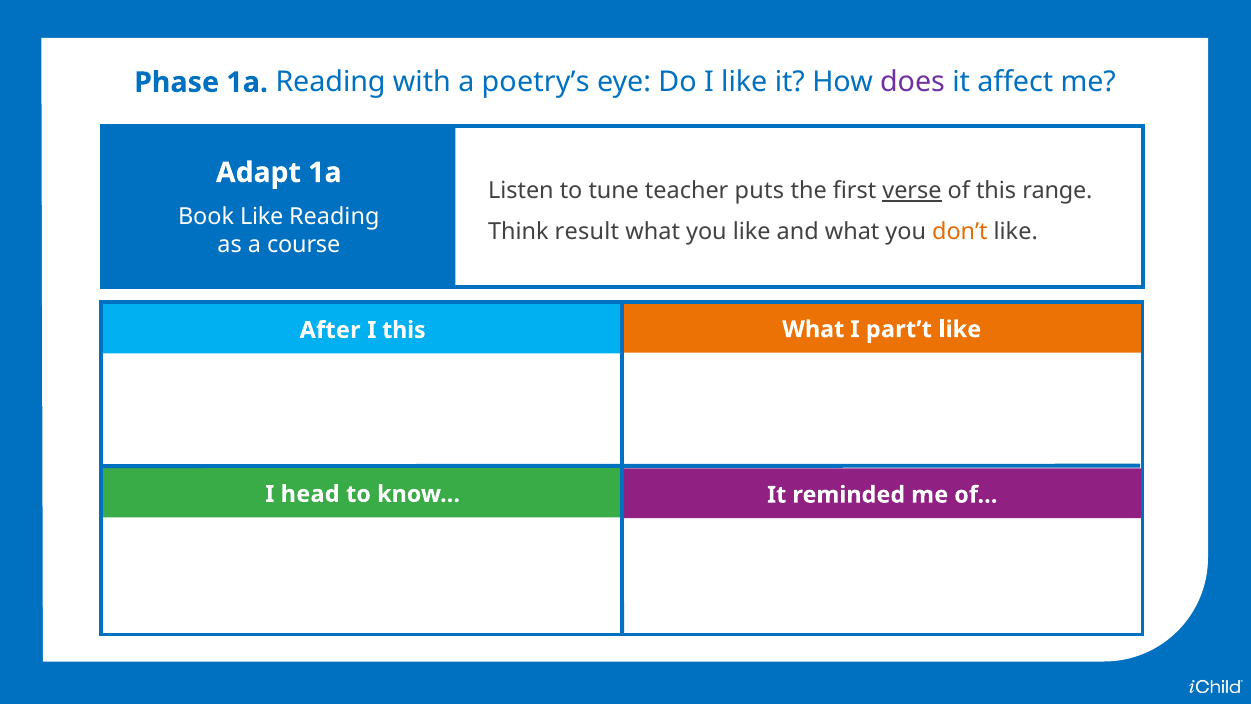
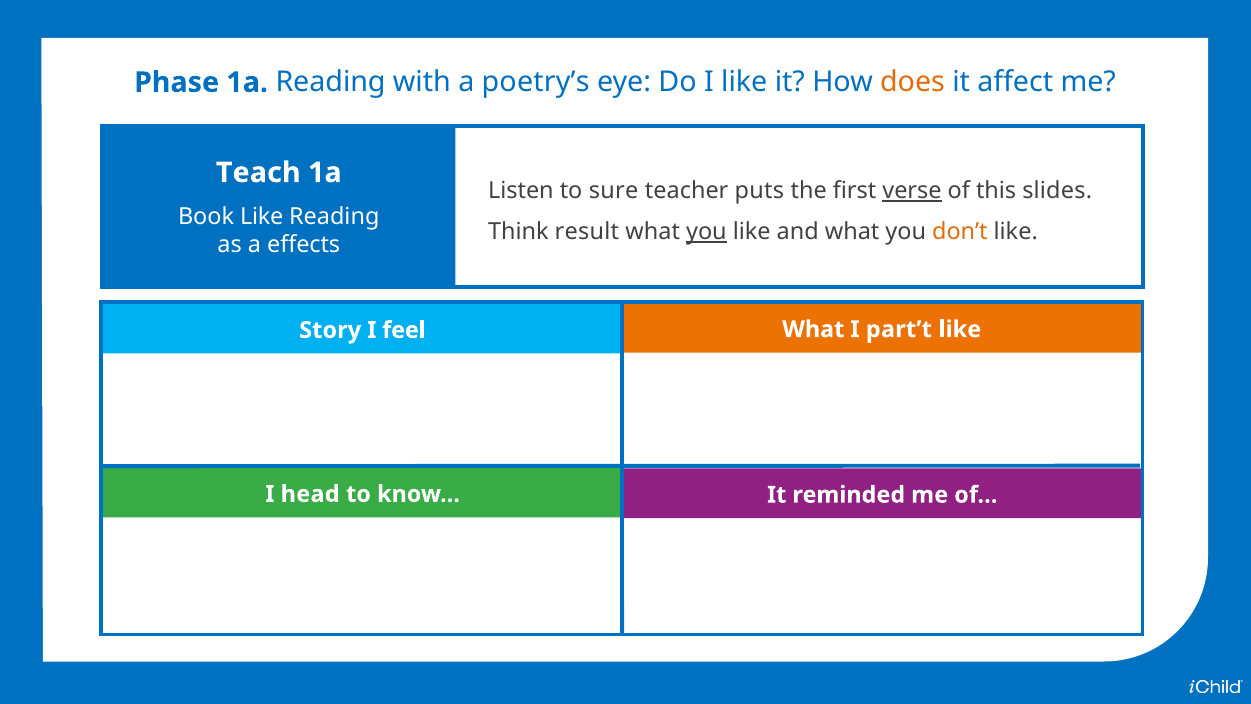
does colour: purple -> orange (913, 82)
Adapt: Adapt -> Teach (258, 173)
tune: tune -> sure (614, 191)
range: range -> slides (1057, 191)
you underline: none -> present (706, 232)
course: course -> effects (304, 245)
After: After -> Story (330, 330)
I this: this -> feel (404, 330)
